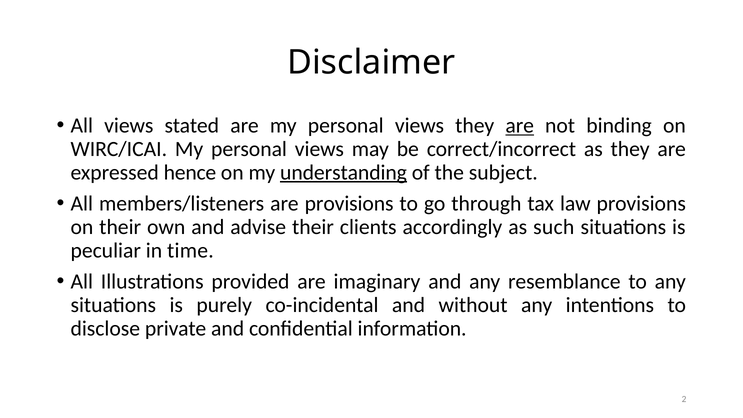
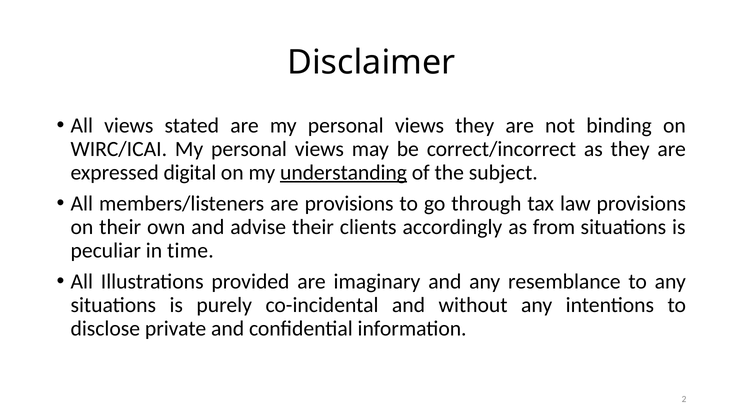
are underline: present -> none (520, 126)
hence: hence -> digital (190, 172)
such: such -> from (554, 227)
